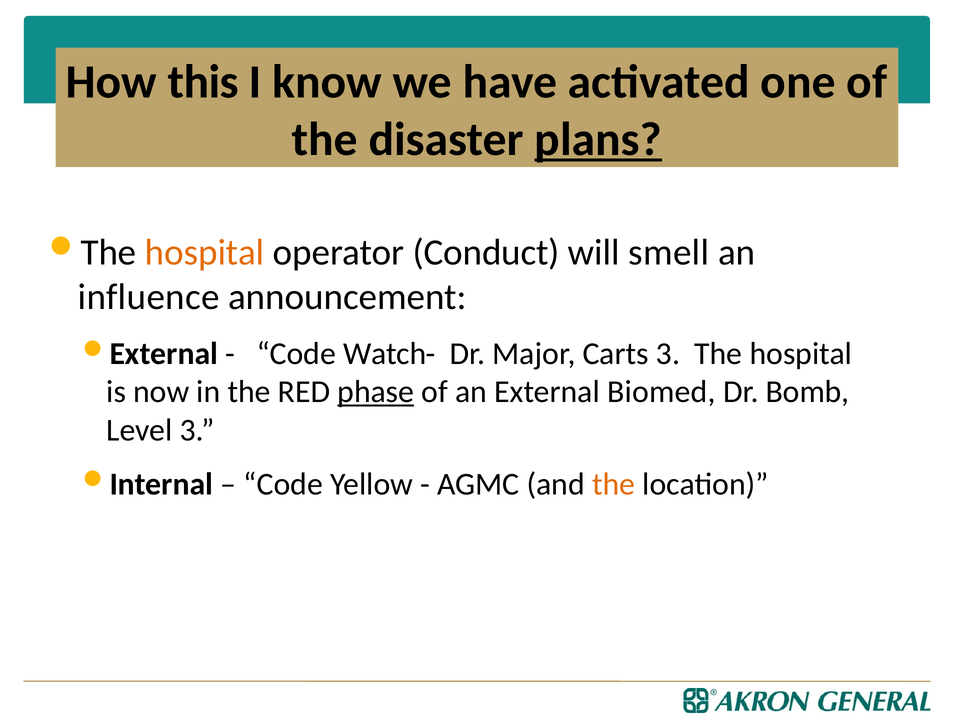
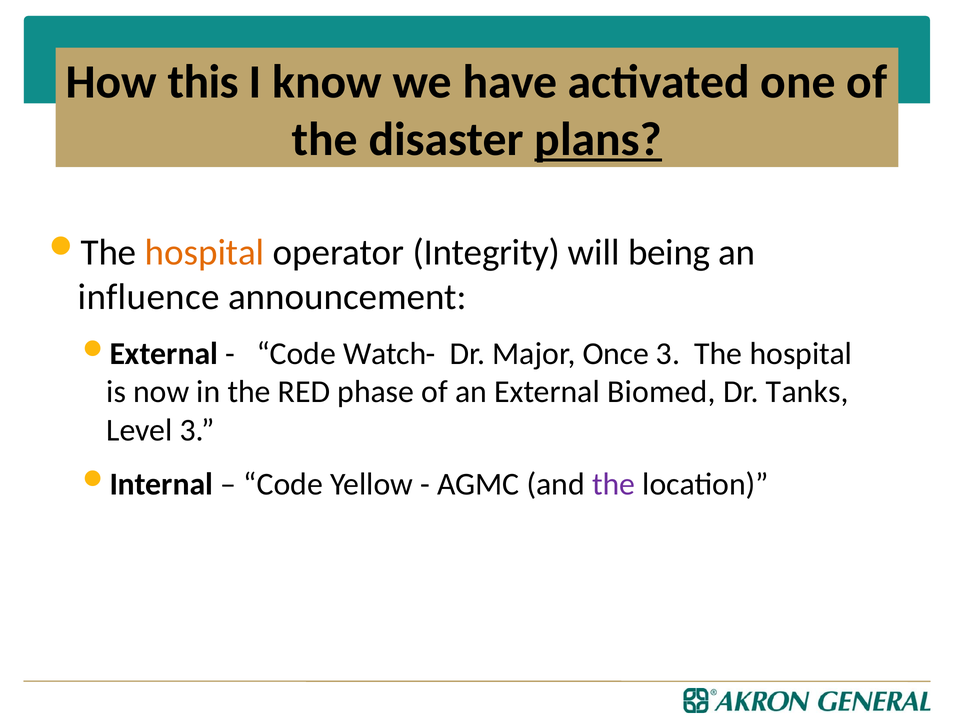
Conduct: Conduct -> Integrity (486, 252)
smell: smell -> being (669, 252)
Carts: Carts -> Once (616, 354)
phase underline: present -> none (376, 392)
Bomb: Bomb -> Tanks (807, 392)
the colour: orange -> purple (614, 484)
